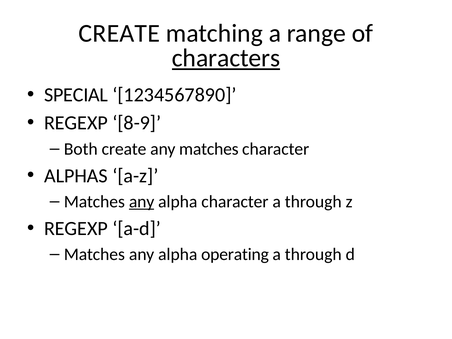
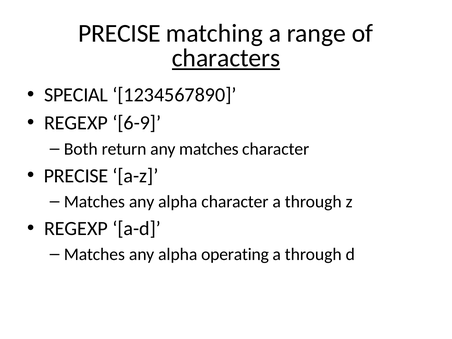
CREATE: CREATE -> PRECISE (119, 33)
8-9: 8-9 -> 6-9 (137, 123)
Both create: create -> return (124, 149)
ALPHAS: ALPHAS -> PRECISE (76, 176)
any underline: present -> none (142, 202)
